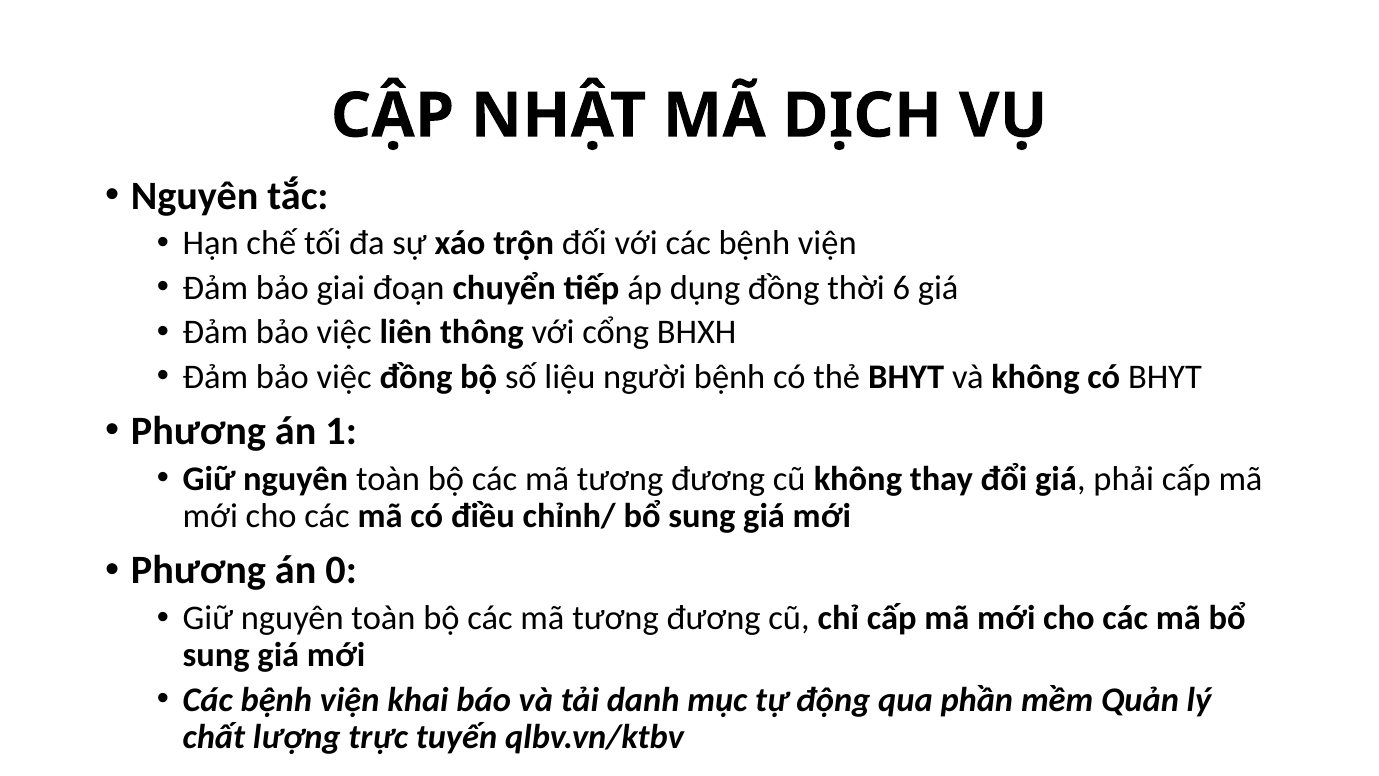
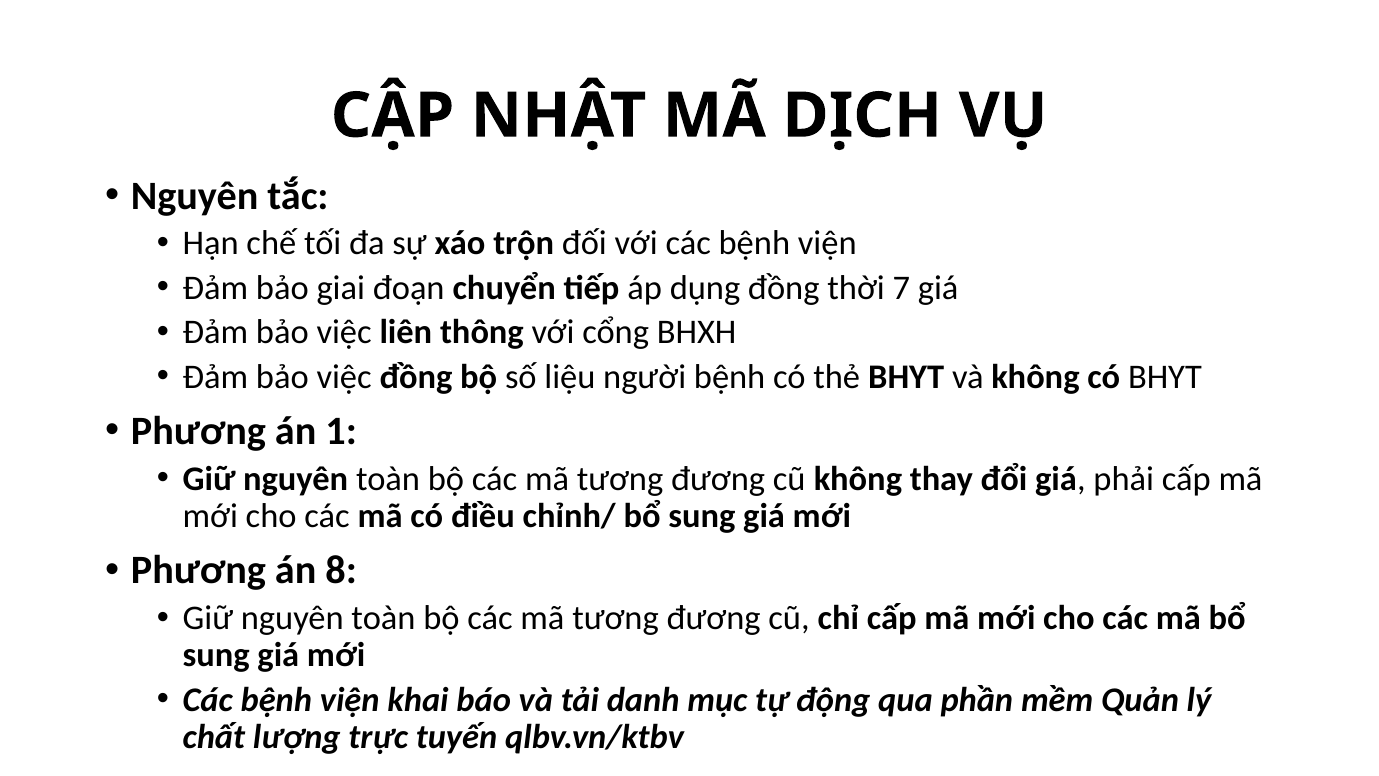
6: 6 -> 7 (901, 288)
0: 0 -> 8 (341, 570)
